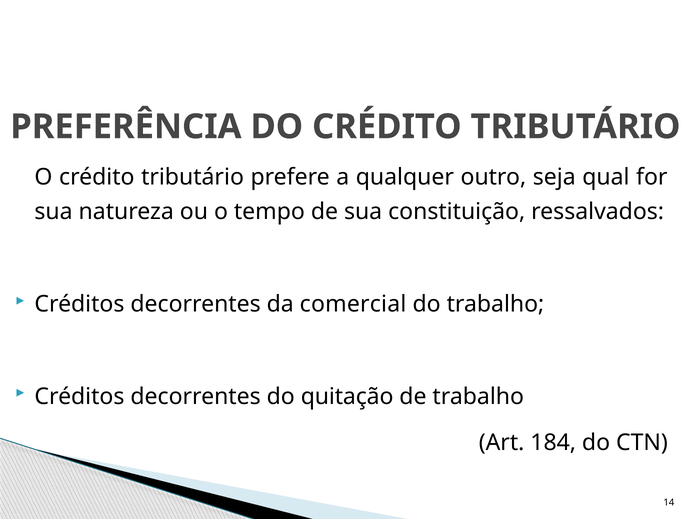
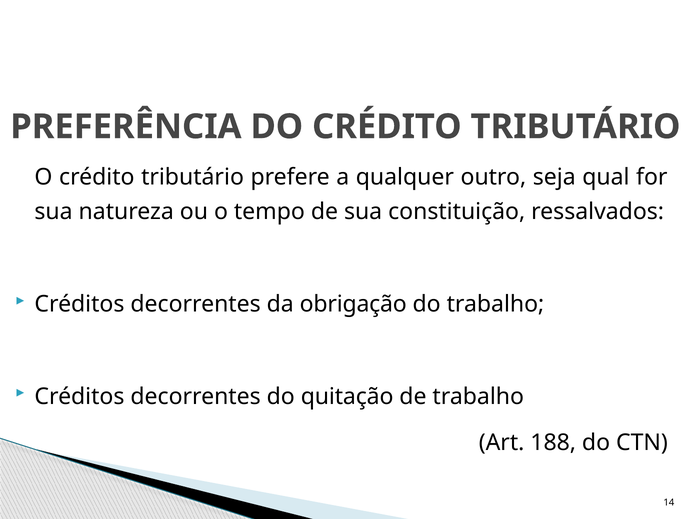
comercial: comercial -> obrigação (353, 304)
184: 184 -> 188 (553, 442)
